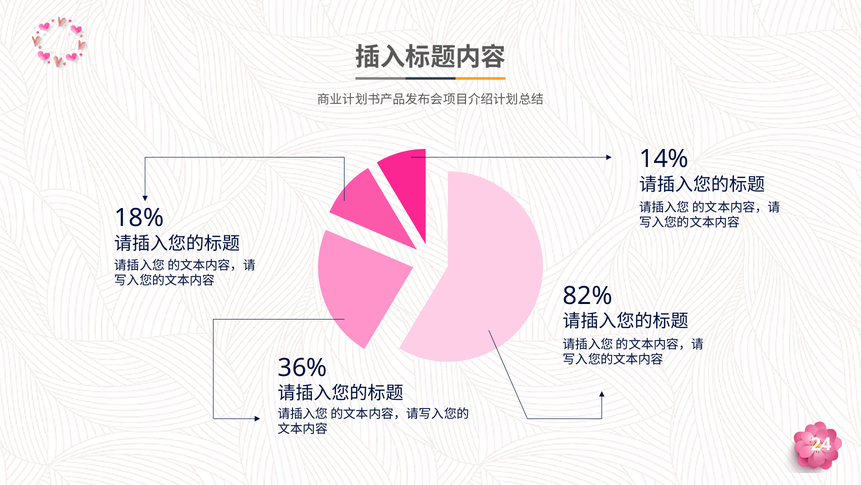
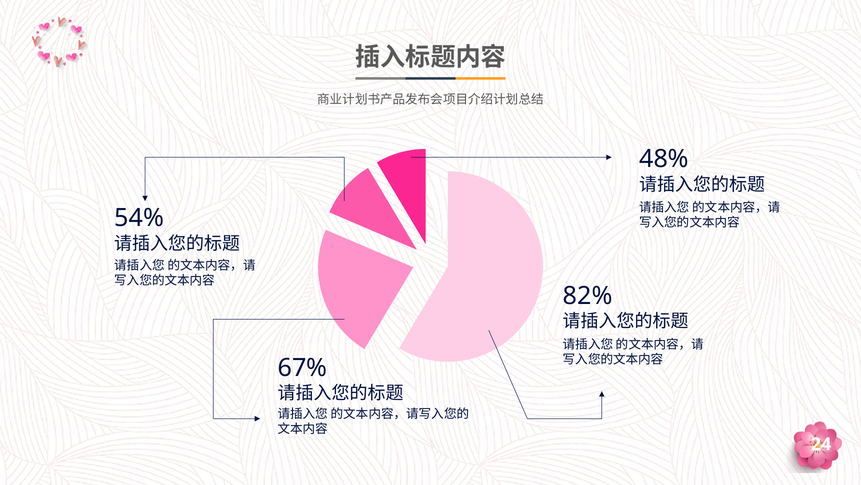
14%: 14% -> 48% (664, 159)
18%: 18% -> 54% (139, 218)
36%: 36% -> 67% (303, 367)
